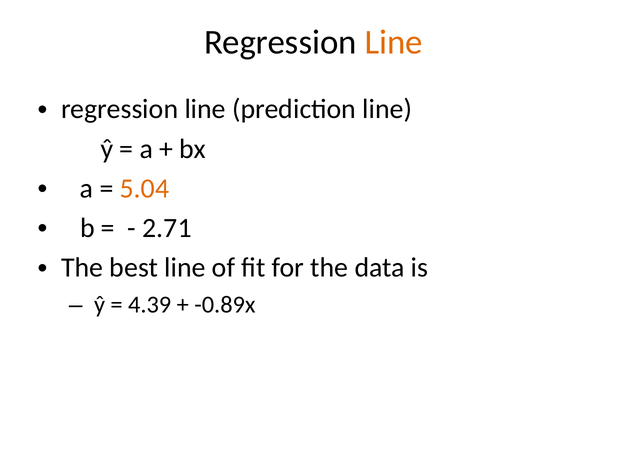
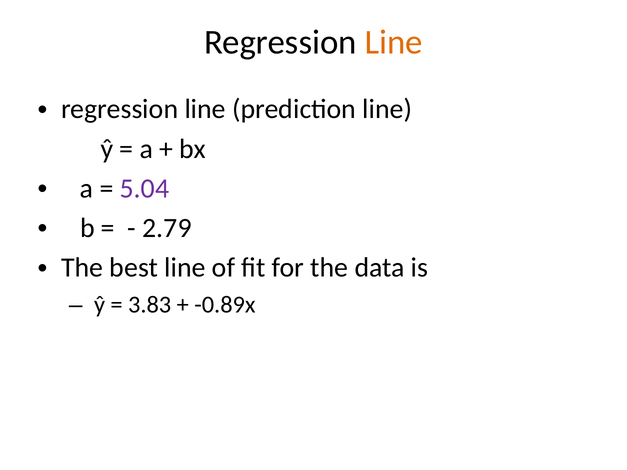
5.04 colour: orange -> purple (144, 189)
2.71: 2.71 -> 2.79 (167, 228)
4.39: 4.39 -> 3.83 (150, 305)
